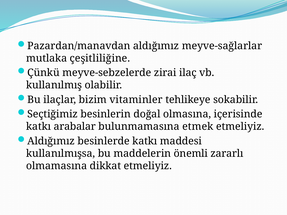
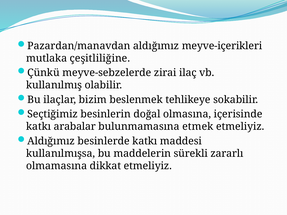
meyve-sağlarlar: meyve-sağlarlar -> meyve-içerikleri (222, 46)
vitaminler: vitaminler -> beslenmek (136, 100)
önemli: önemli -> sürekli (191, 154)
